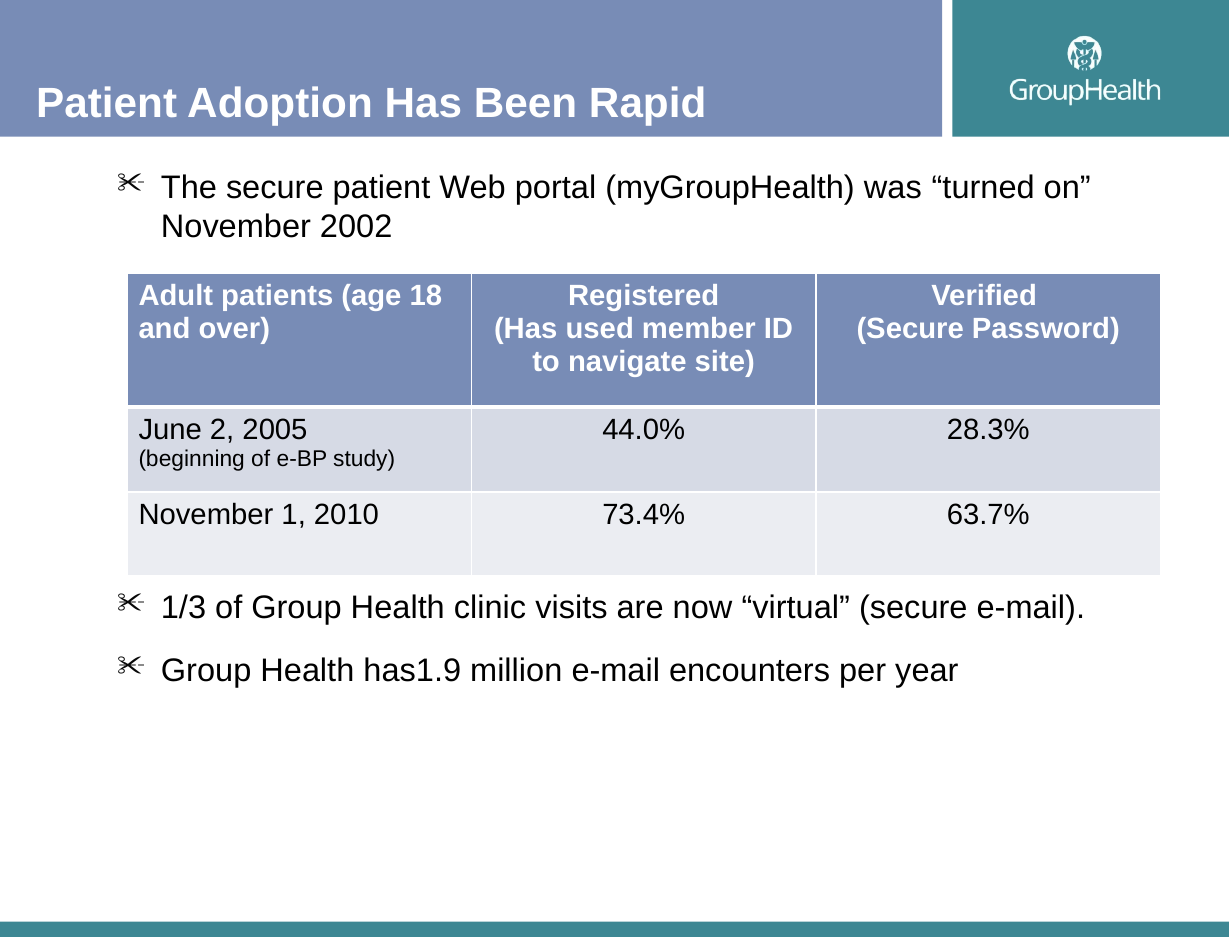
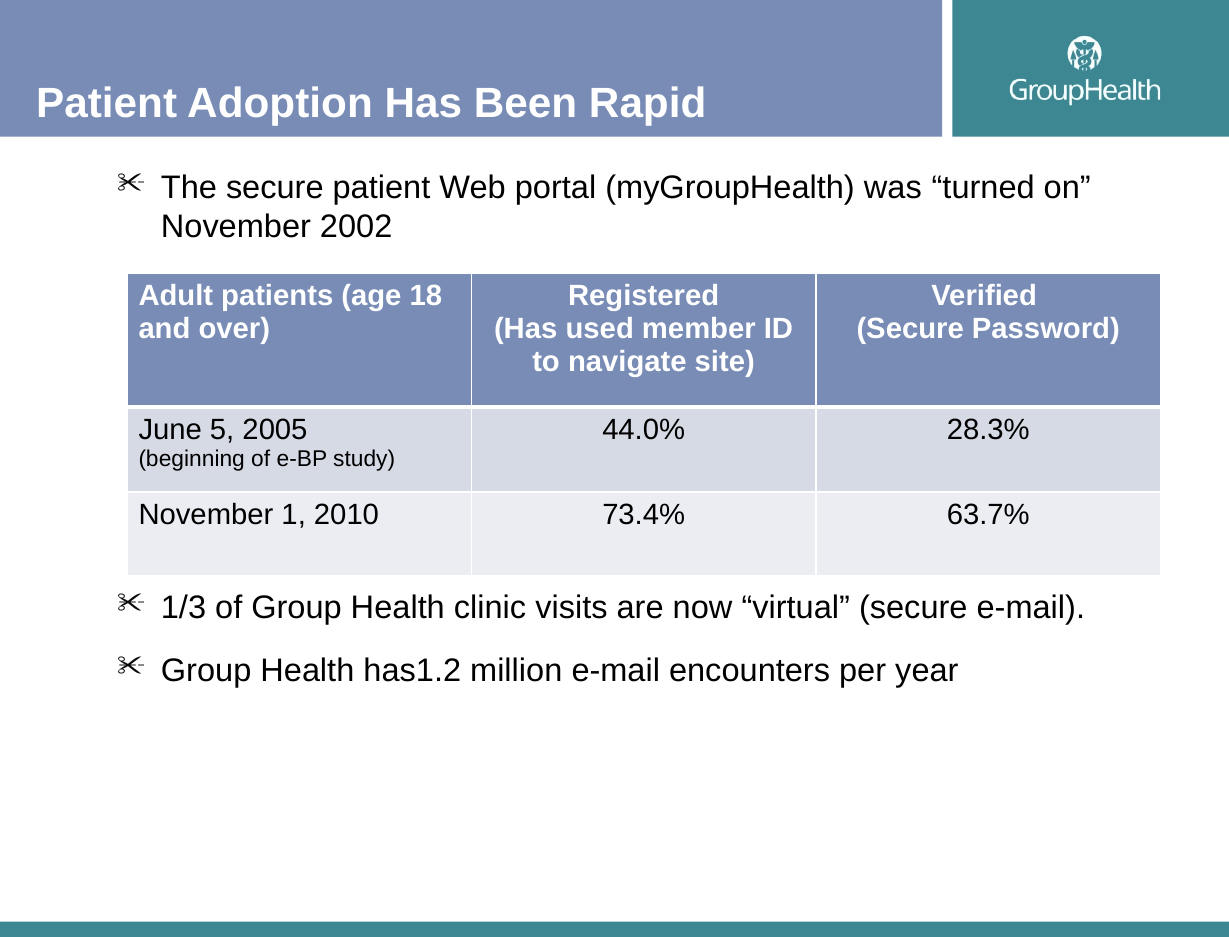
2: 2 -> 5 (222, 430)
has1.9: has1.9 -> has1.2 (412, 670)
